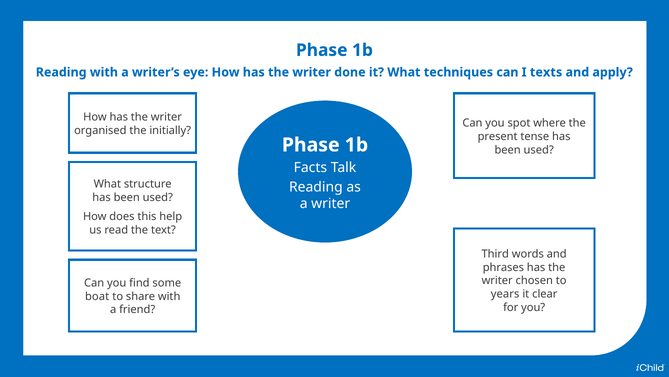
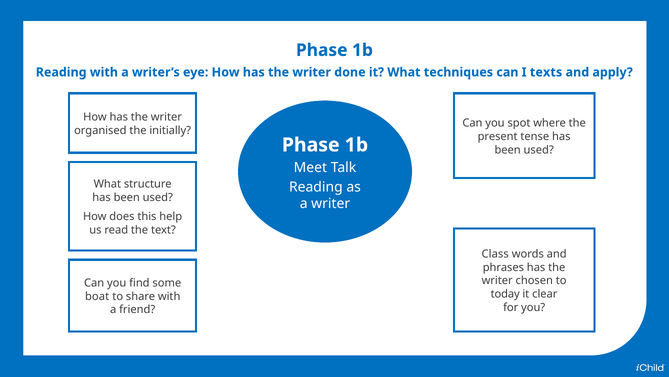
Facts: Facts -> Meet (310, 167)
Third: Third -> Class (495, 254)
years: years -> today (505, 294)
